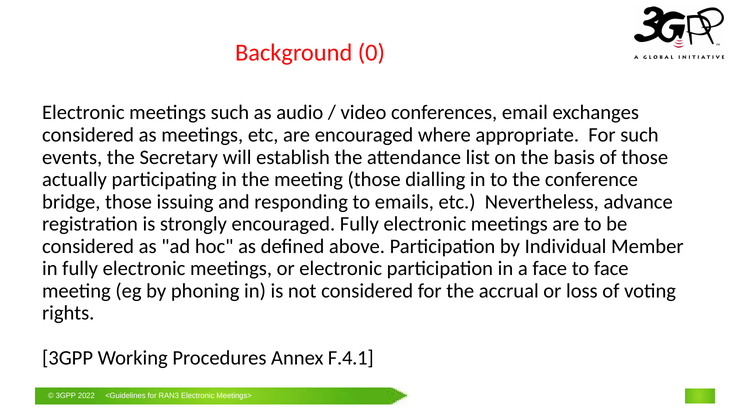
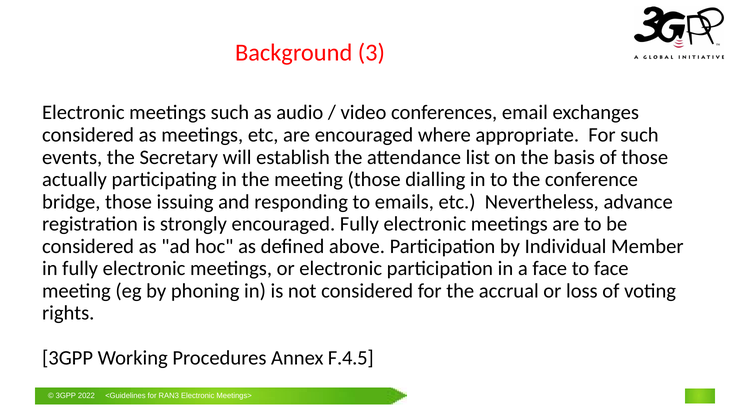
Background 0: 0 -> 3 (371, 52)
F.4.1: F.4.1 -> F.4.5 (351, 358)
